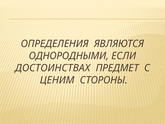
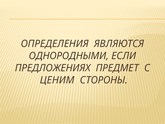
ДОСТОИНСТВАХ: ДОСТОИНСТВАХ -> ПРЕДЛОЖЕНИЯХ (53, 68)
